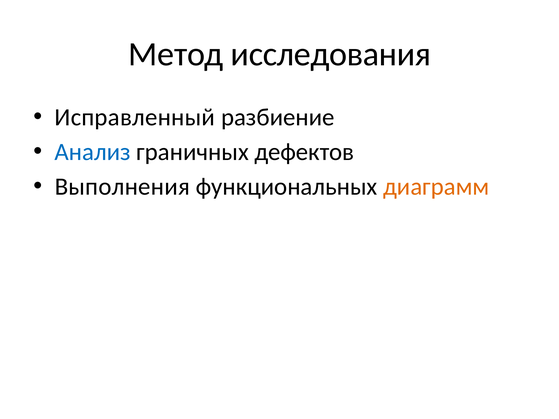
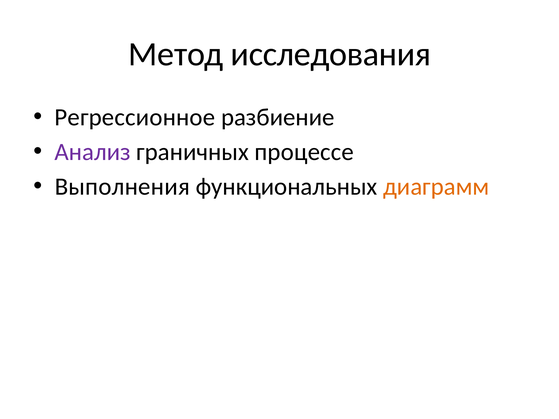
Исправленный: Исправленный -> Регрессионное (135, 117)
Анализ colour: blue -> purple (93, 152)
дефектов: дефектов -> процессе (304, 152)
